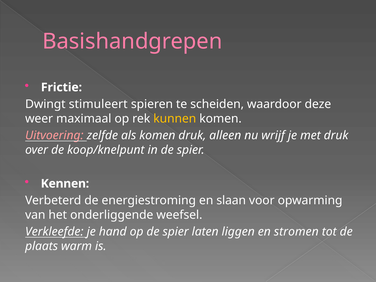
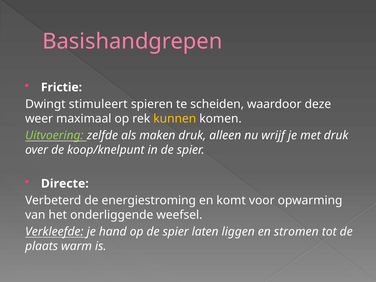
Uitvoering colour: pink -> light green (54, 135)
als komen: komen -> maken (157, 135)
Kennen: Kennen -> Directe (65, 184)
slaan: slaan -> komt (231, 200)
